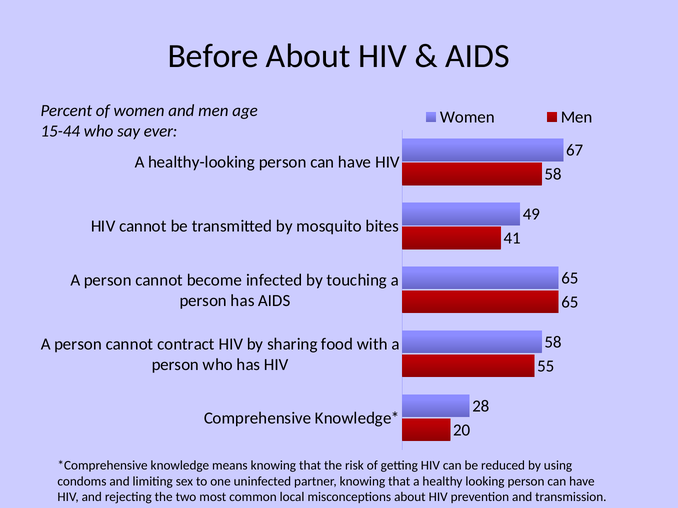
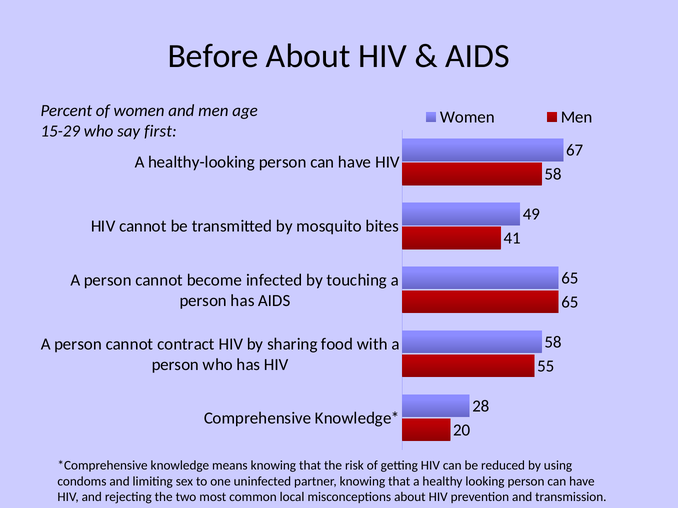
15-44: 15-44 -> 15-29 (60, 131)
ever: ever -> first (160, 131)
